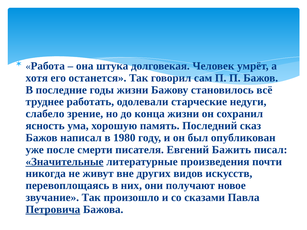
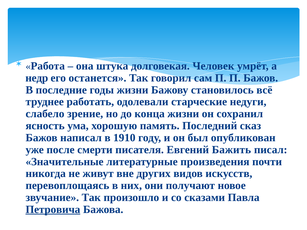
хотя: хотя -> недр (37, 78)
1980: 1980 -> 1910 (124, 138)
Значительные underline: present -> none (65, 162)
